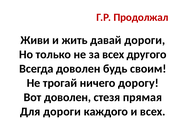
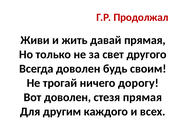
давай дороги: дороги -> прямая (145, 40)
за всех: всех -> свет (113, 55)
Для дороги: дороги -> другим (62, 112)
